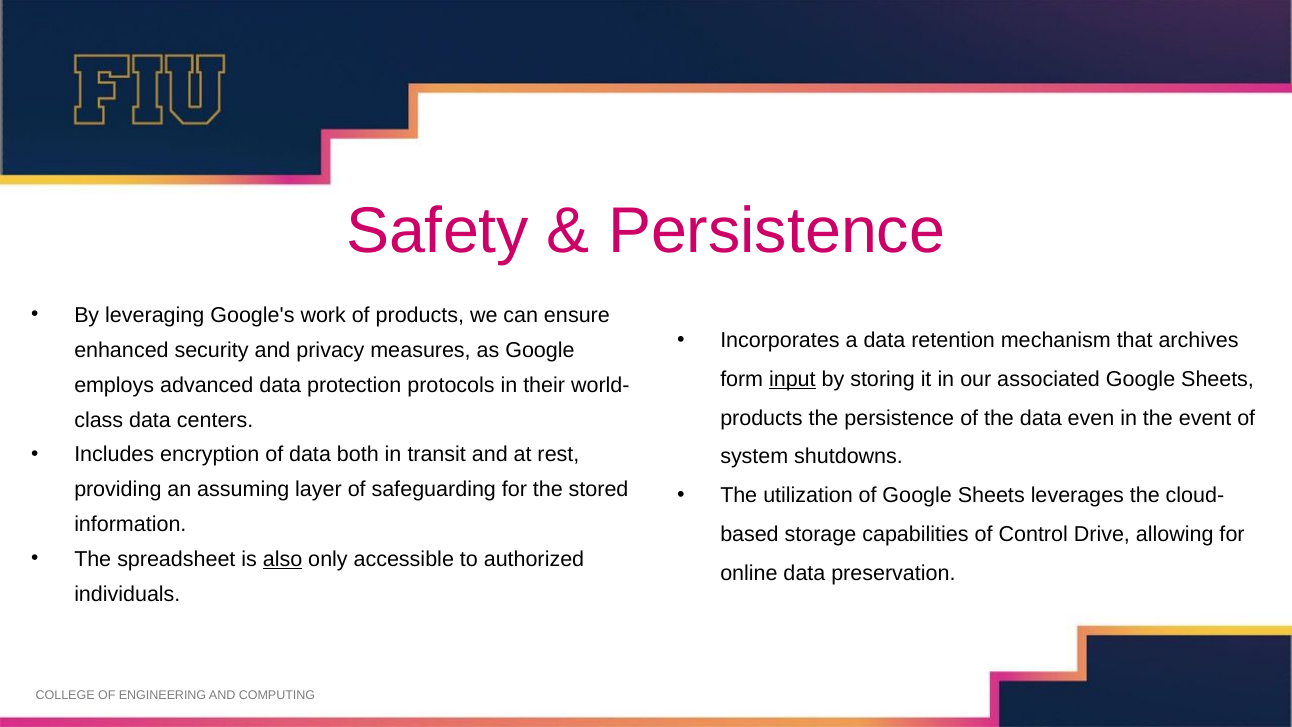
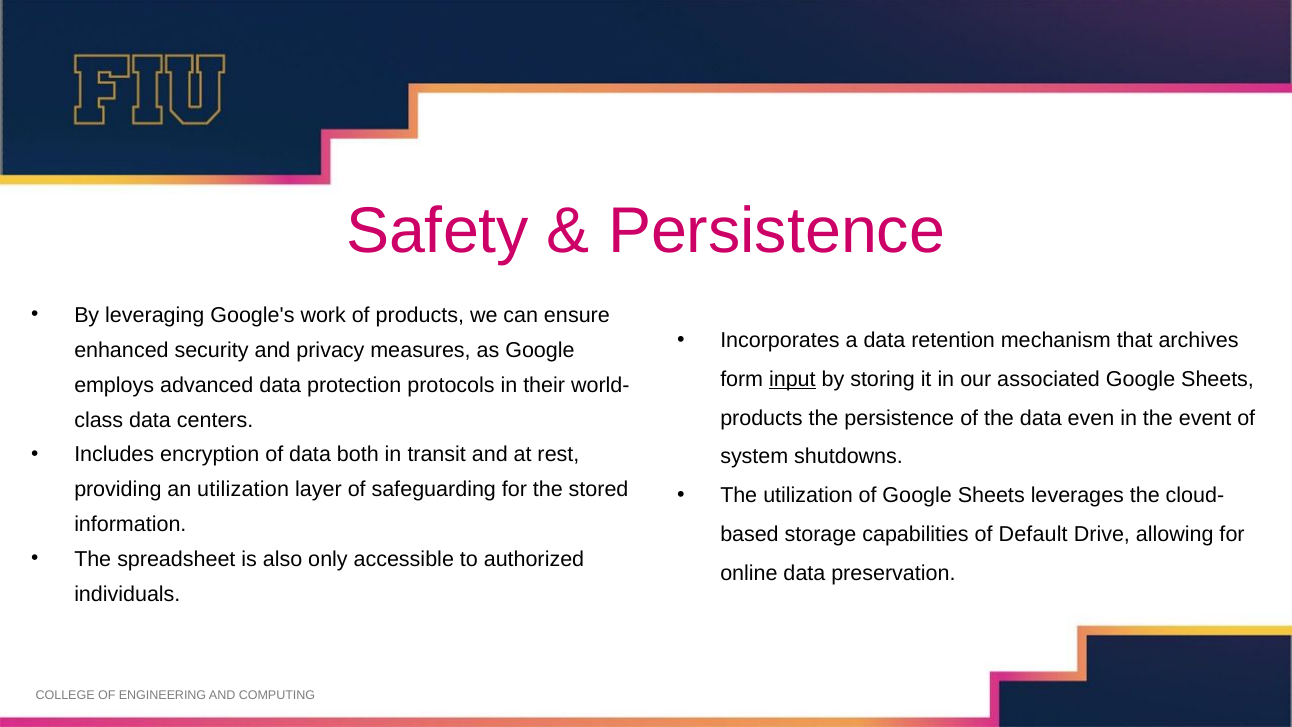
an assuming: assuming -> utilization (243, 489)
Control: Control -> Default (1033, 534)
also underline: present -> none (283, 559)
